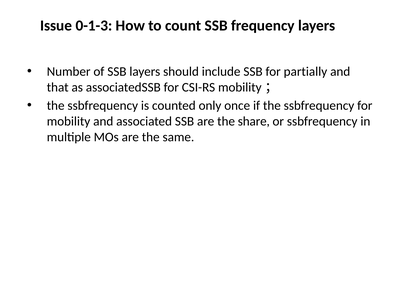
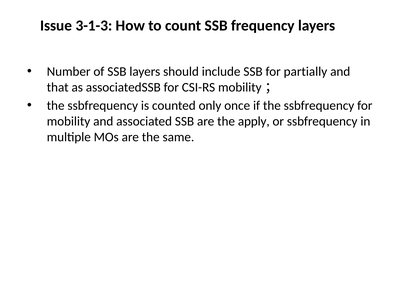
0-1-3: 0-1-3 -> 3-1-3 (94, 26)
share: share -> apply (254, 121)
